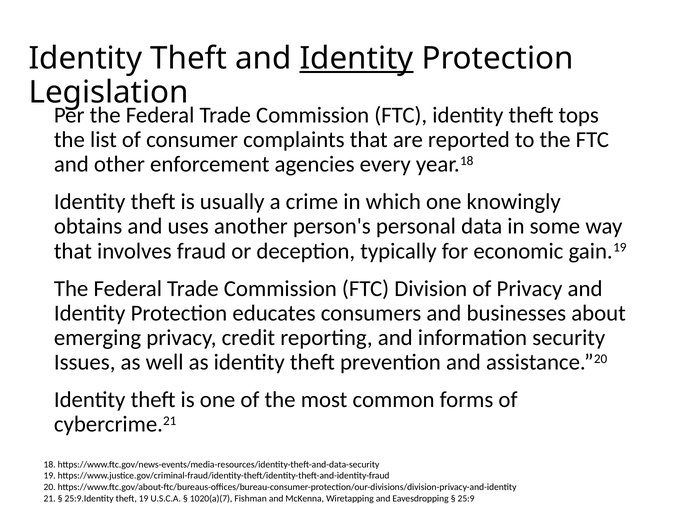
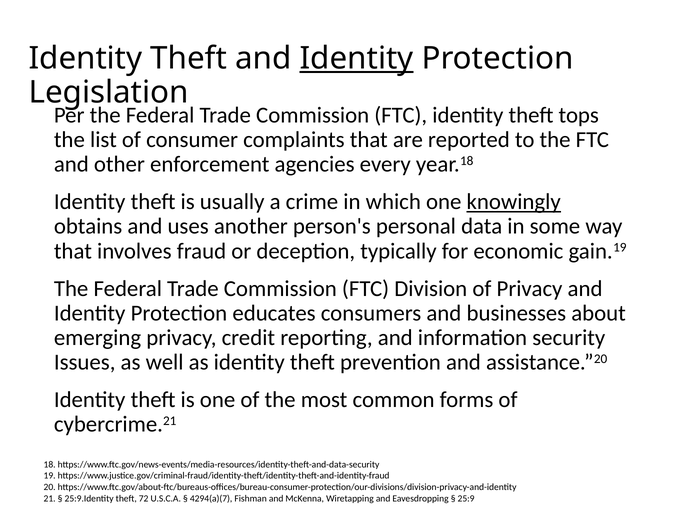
knowingly underline: none -> present (514, 202)
theft 19: 19 -> 72 (144, 499)
1020(a)(7: 1020(a)(7 -> 4294(a)(7 (211, 499)
